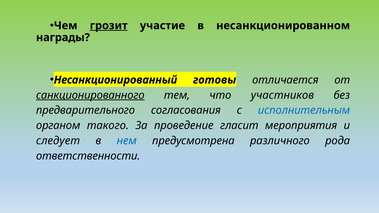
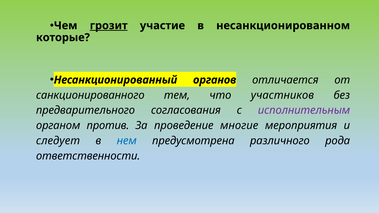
награды: награды -> которые (63, 38)
готовы: готовы -> органов (215, 80)
санкционированного underline: present -> none (90, 95)
исполнительным colour: blue -> purple (304, 110)
такого: такого -> против (108, 126)
гласит: гласит -> многие (239, 126)
